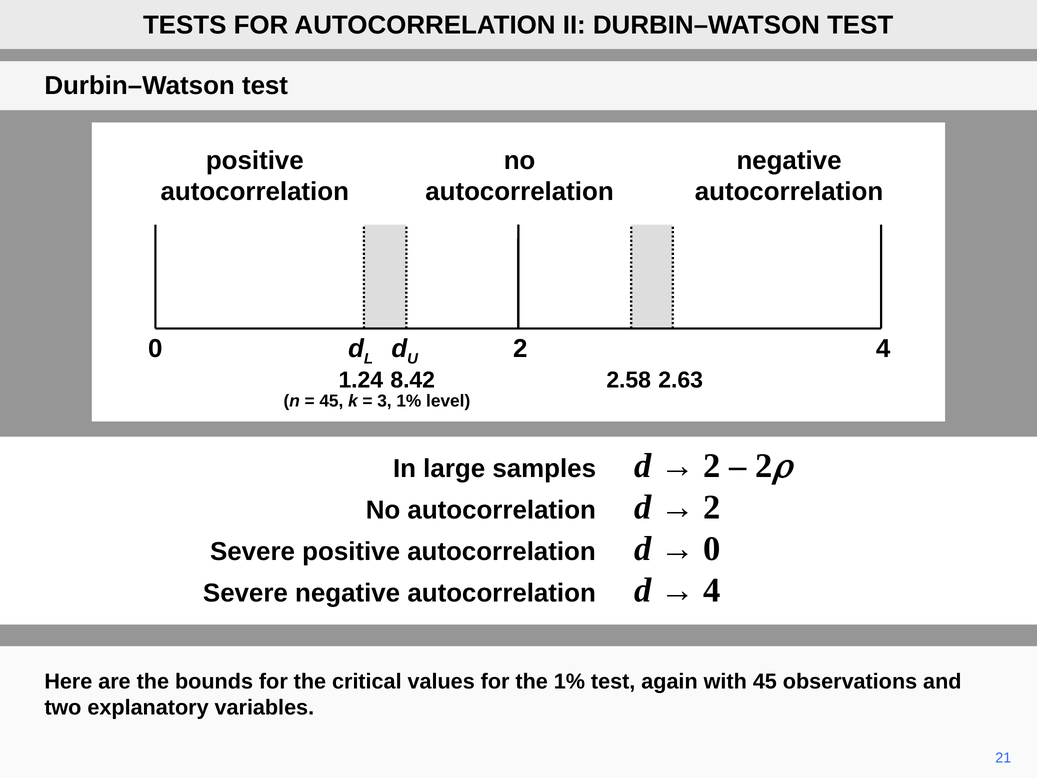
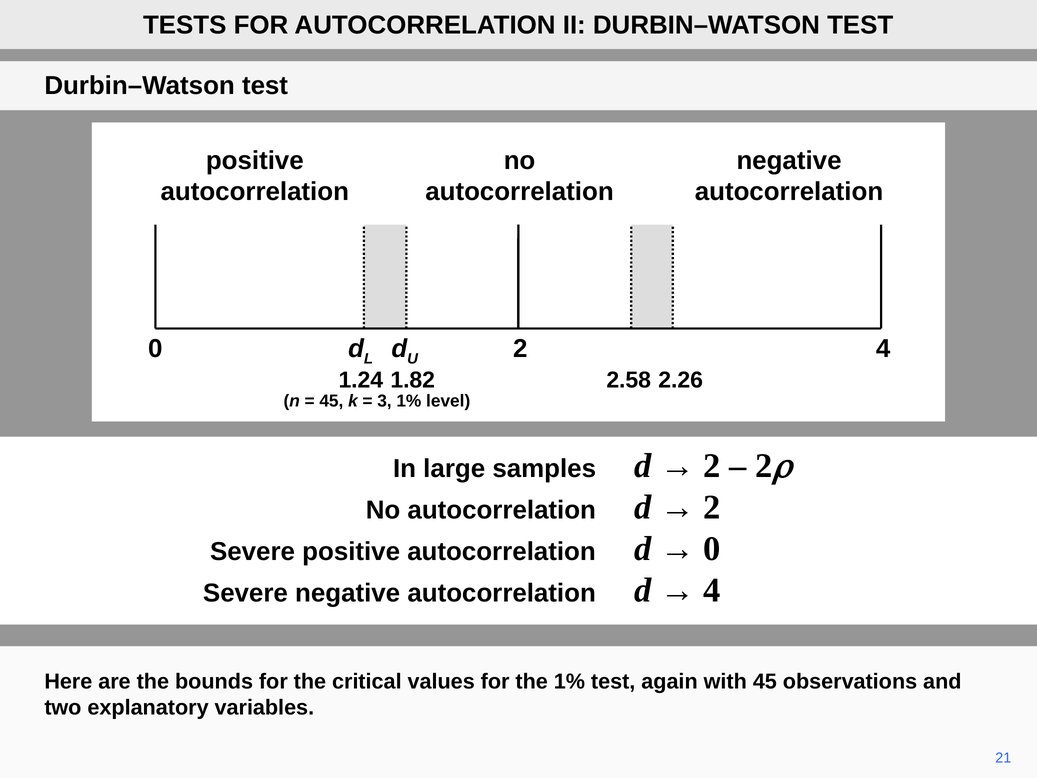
8.42: 8.42 -> 1.82 (413, 380)
2.63: 2.63 -> 2.26 (681, 380)
